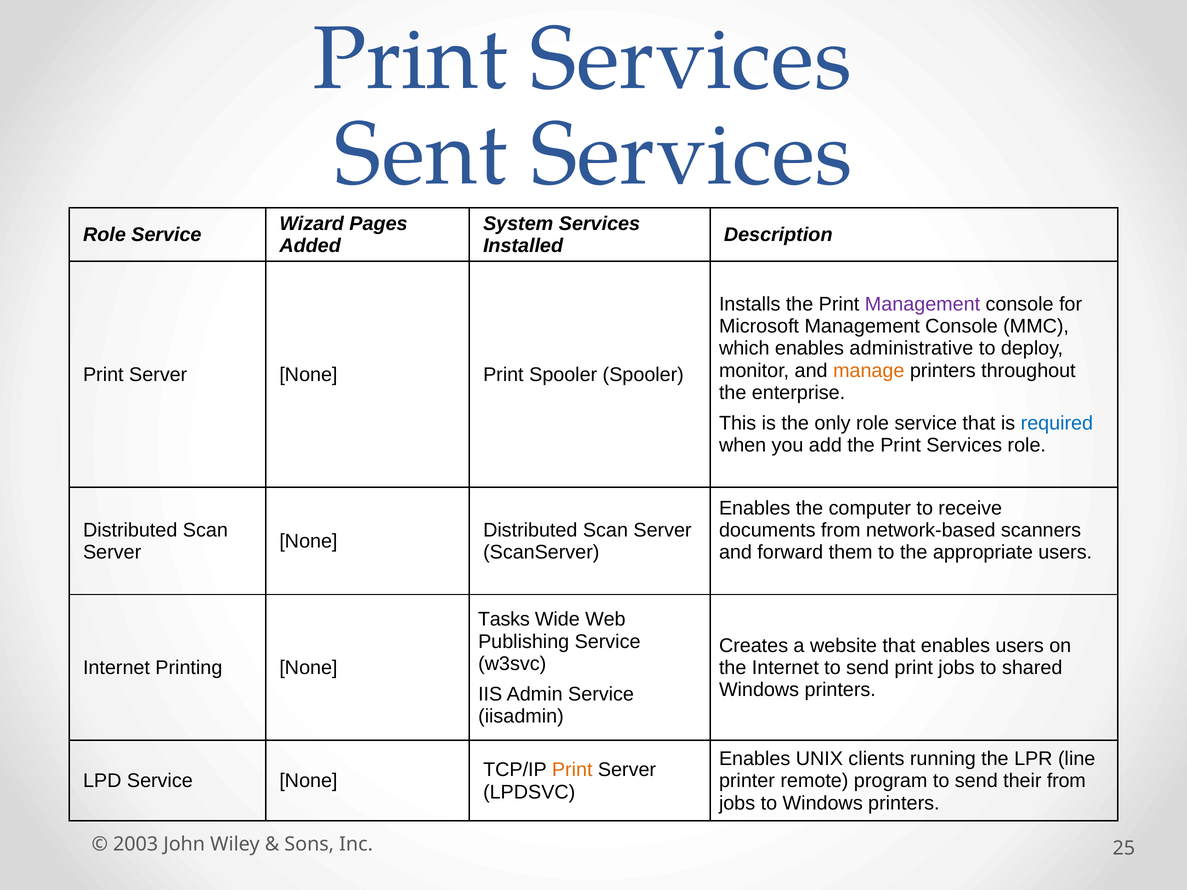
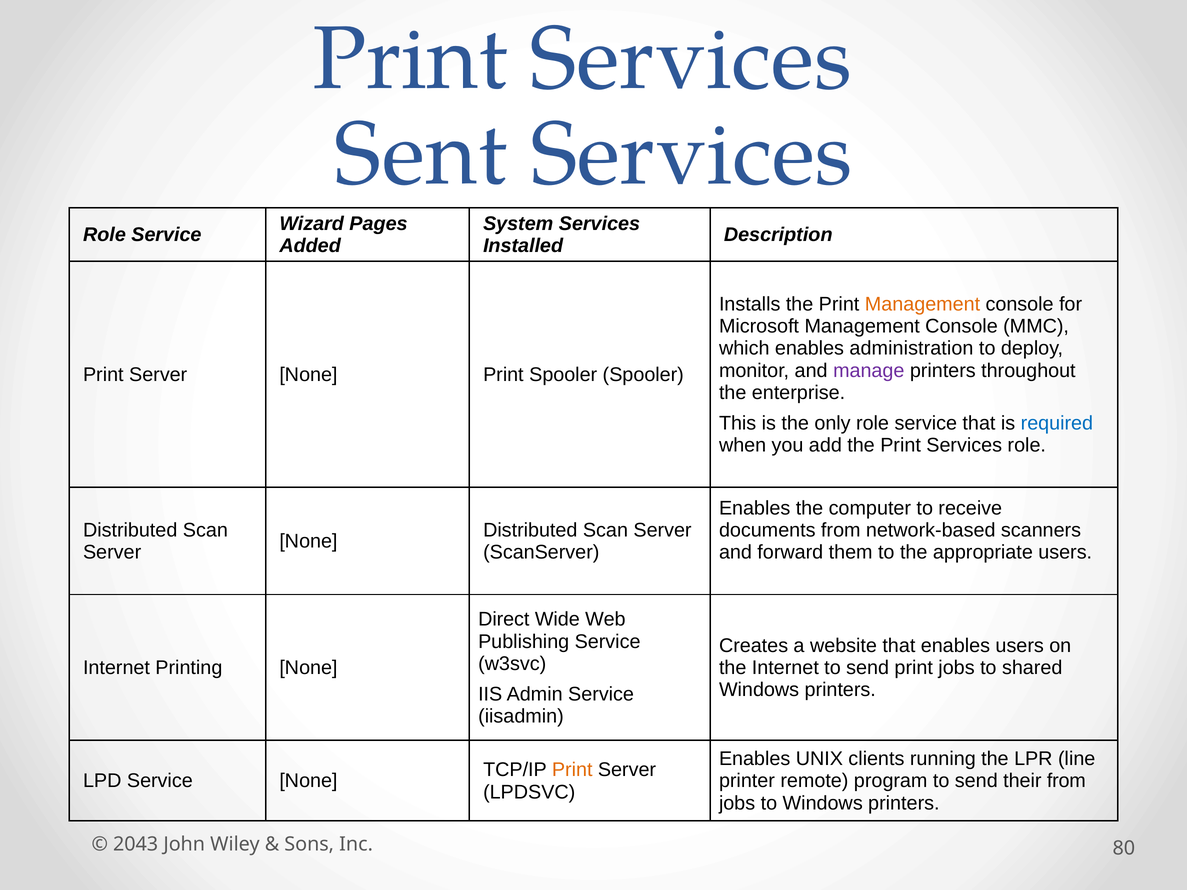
Management colour: purple -> orange (923, 304)
administrative: administrative -> administration (911, 349)
manage colour: orange -> purple (869, 371)
Tasks: Tasks -> Direct (504, 620)
2003: 2003 -> 2043 (136, 844)
25: 25 -> 80 (1124, 849)
